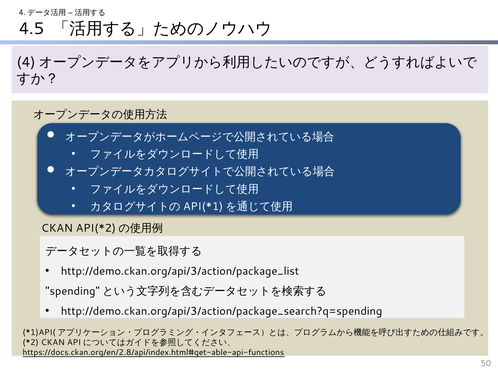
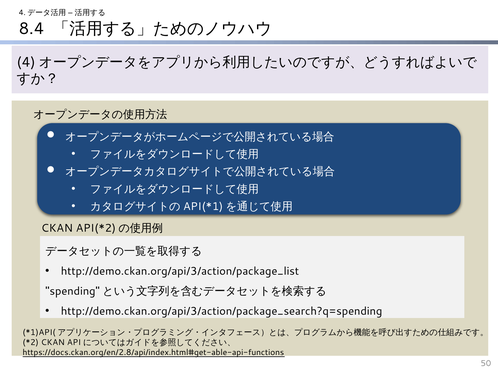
4.5: 4.5 -> 8.4 (32, 29)
